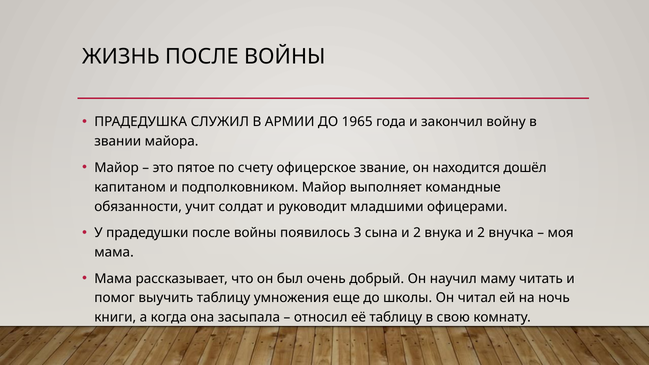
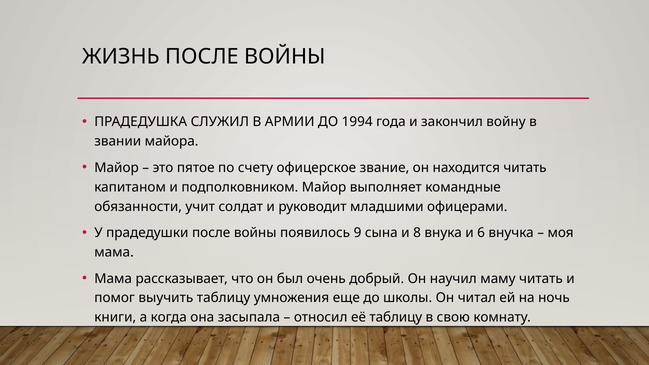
1965: 1965 -> 1994 (357, 122)
находится дошёл: дошёл -> читать (525, 168)
3: 3 -> 9 (358, 233)
сына и 2: 2 -> 8 (417, 233)
внука и 2: 2 -> 6 (481, 233)
